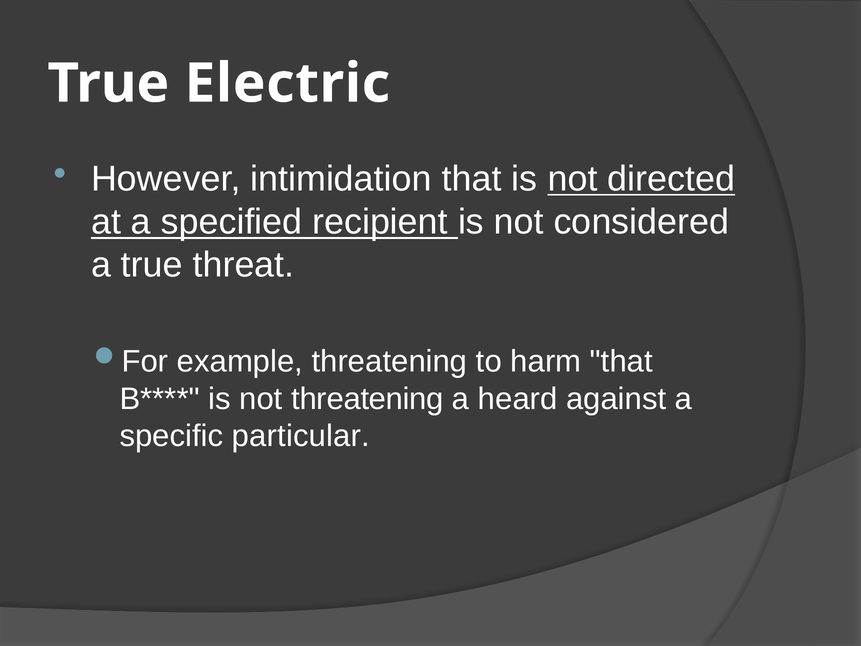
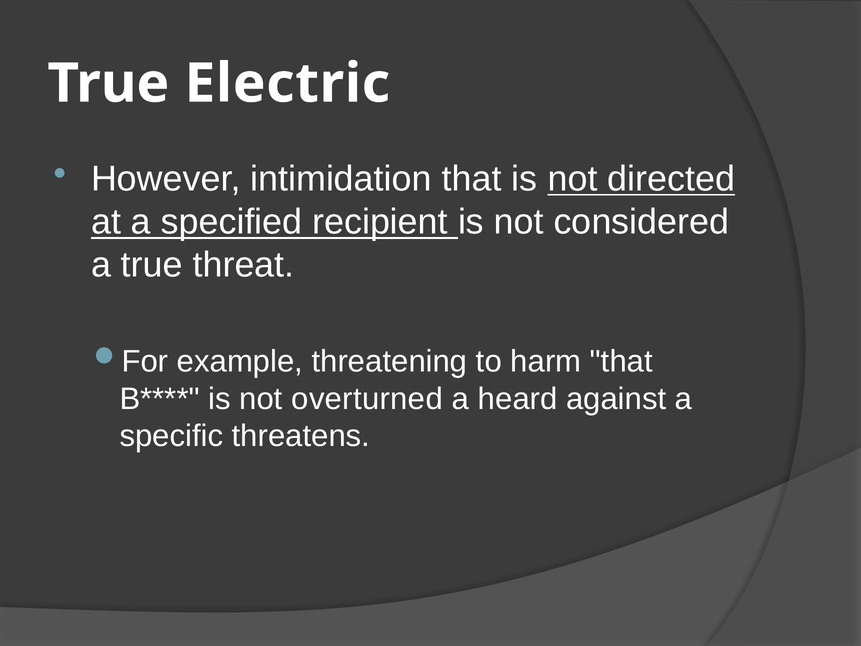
not threatening: threatening -> overturned (367, 399)
particular: particular -> threatens (301, 436)
